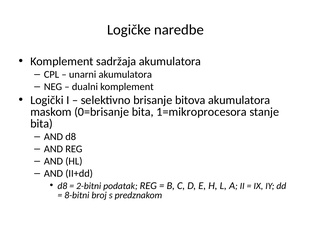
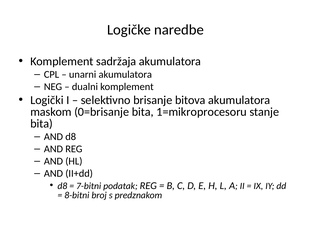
1=mikroprocesora: 1=mikroprocesora -> 1=mikroprocesoru (202, 112)
2-bitni: 2-bitni -> 7-bitni (89, 186)
